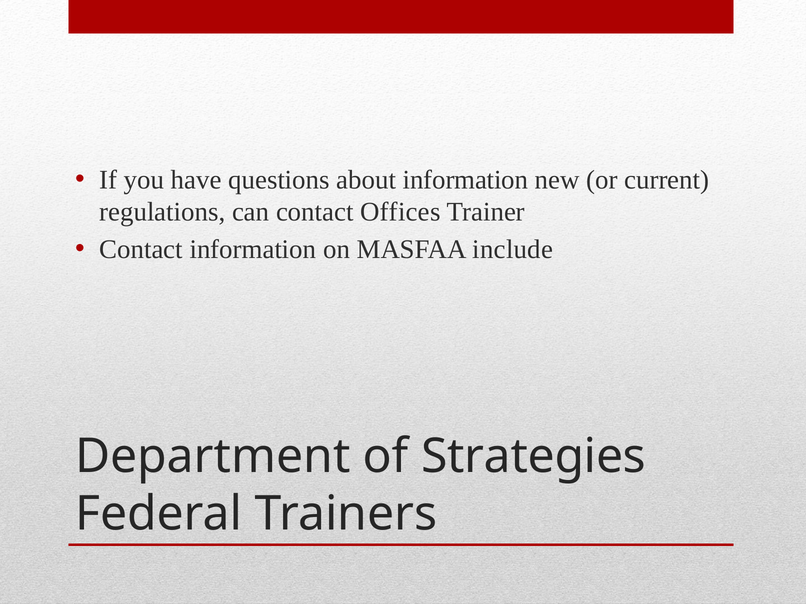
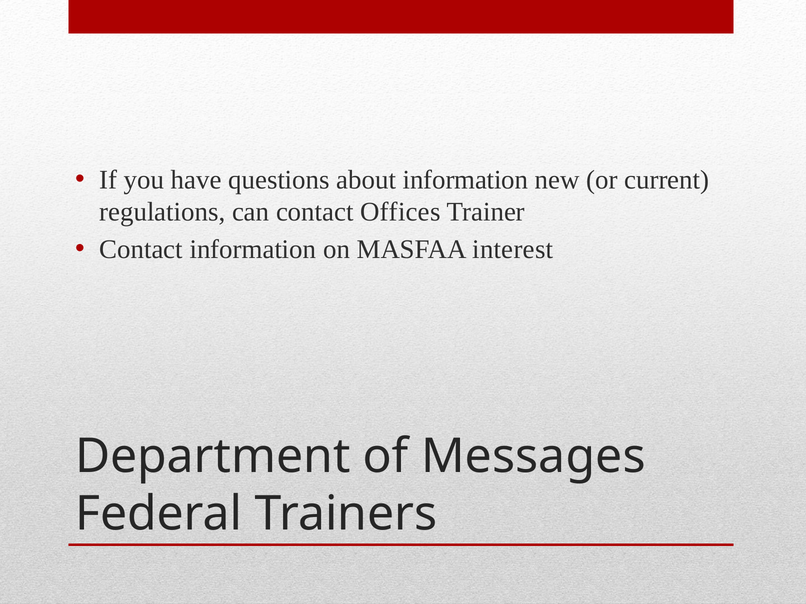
include: include -> interest (513, 250)
Strategies: Strategies -> Messages (533, 457)
